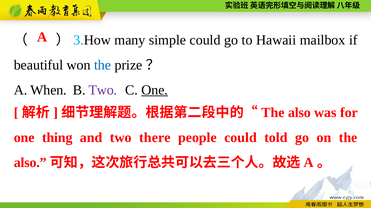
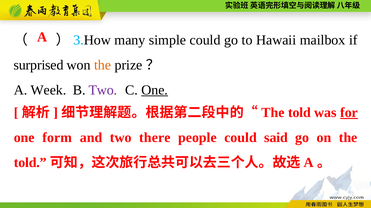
beautiful: beautiful -> surprised (39, 65)
the colour: blue -> orange (103, 65)
When: When -> Week (48, 90)
also: also -> told (299, 113)
for underline: none -> present (349, 113)
thing: thing -> form (57, 138)
told: told -> said (276, 138)
also: also -> told (30, 163)
